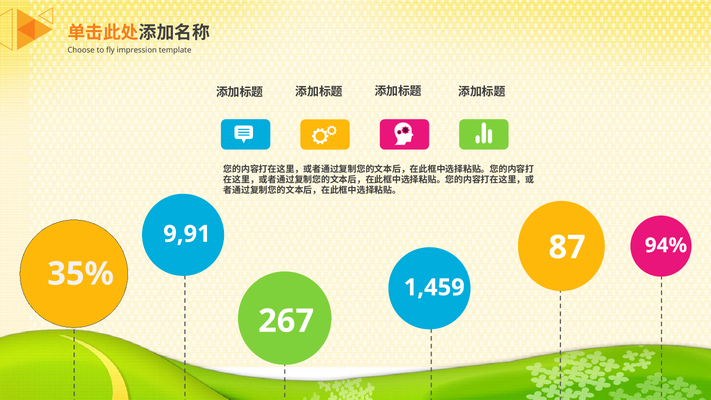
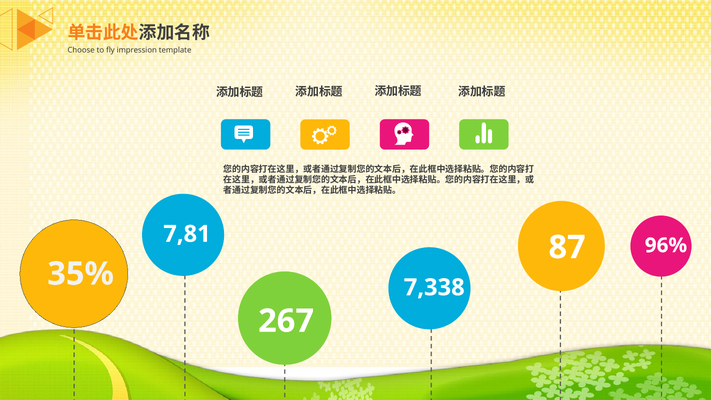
9,91: 9,91 -> 7,81 (187, 234)
94%: 94% -> 96% (666, 245)
1,459: 1,459 -> 7,338 (434, 287)
